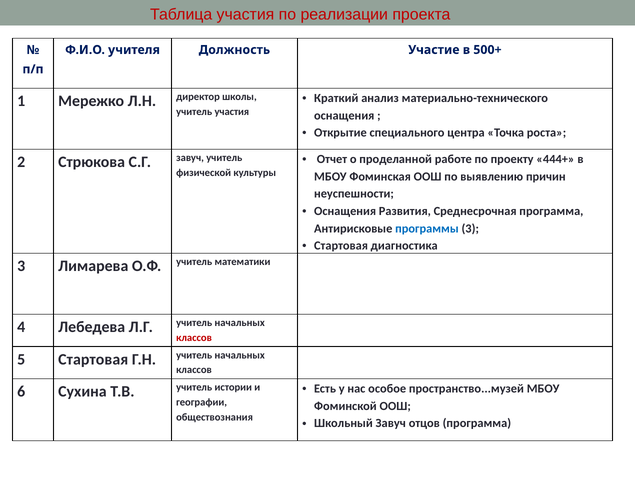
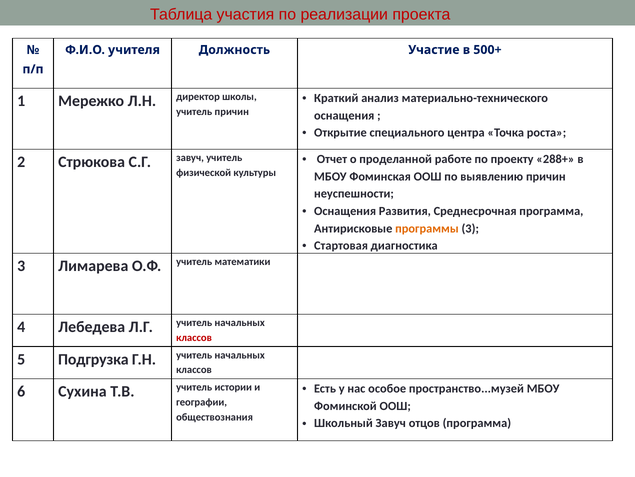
учитель участия: участия -> причин (232, 111)
444+: 444+ -> 288+ (555, 159)
программы colour: blue -> orange (427, 228)
5 Стартовая: Стартовая -> Подгрузка (93, 359)
